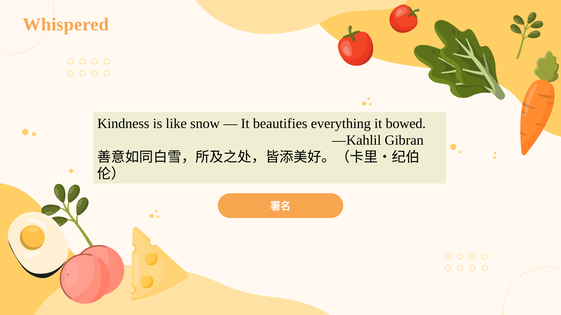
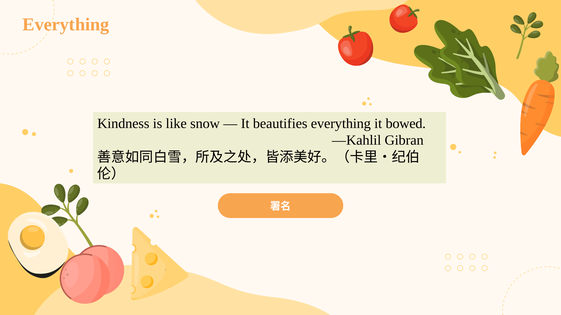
Whispered: Whispered -> Everything (66, 25)
